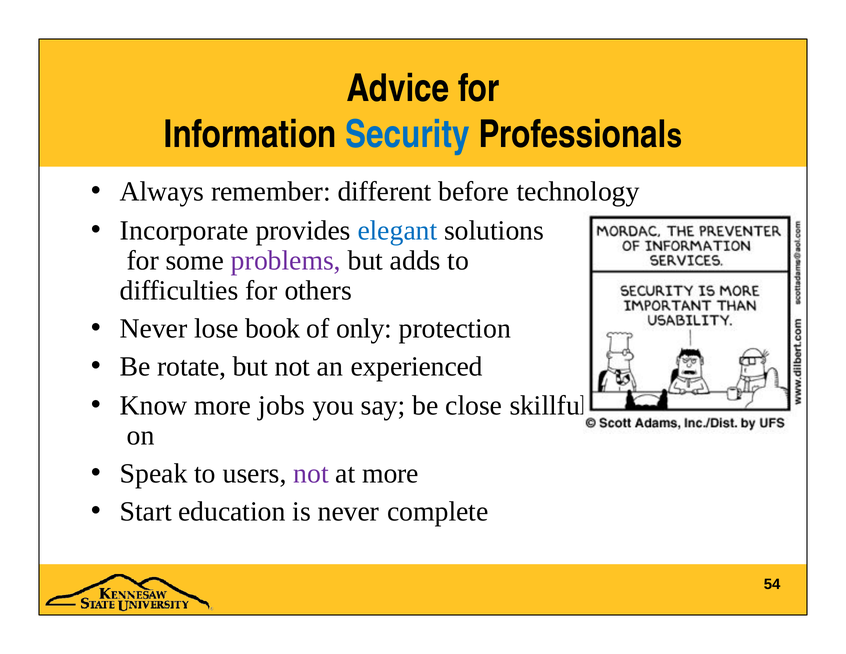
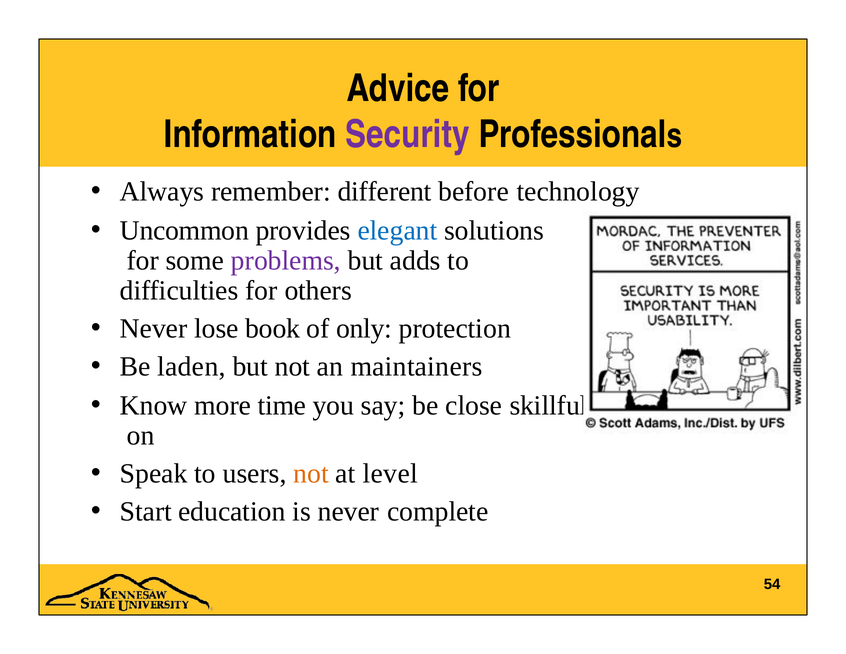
Security colour: blue -> purple (407, 135)
Incorporate: Incorporate -> Uncommon (184, 230)
rotate: rotate -> laden (191, 367)
experienced: experienced -> maintainers (416, 367)
jobs: jobs -> time (282, 405)
not colour: purple -> orange (311, 473)
at more: more -> level (390, 473)
